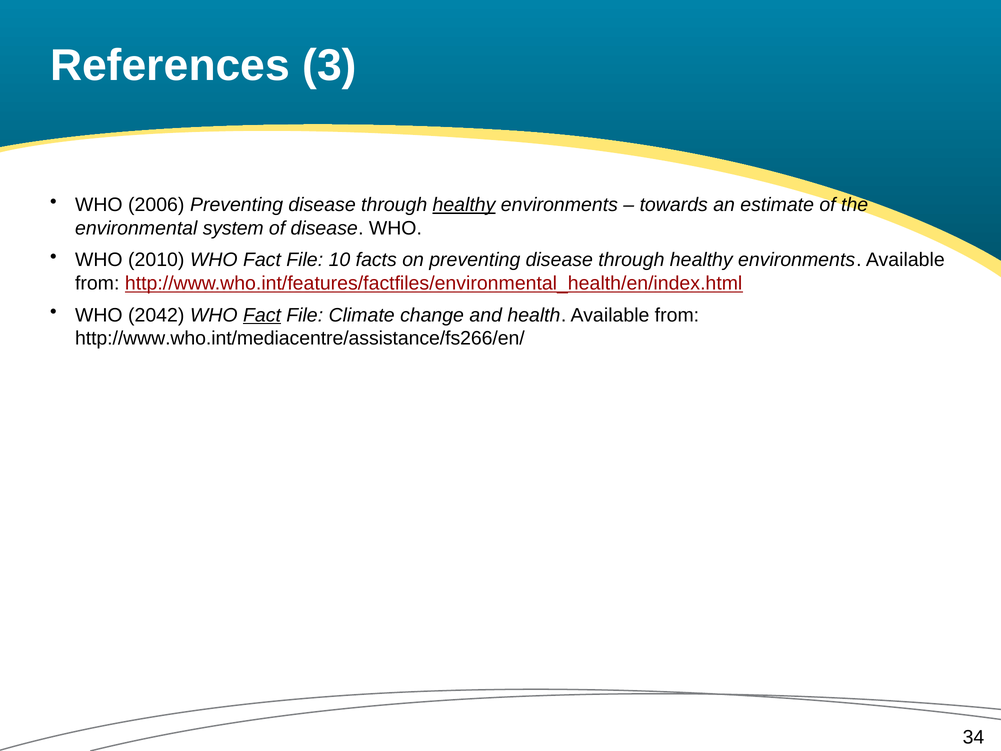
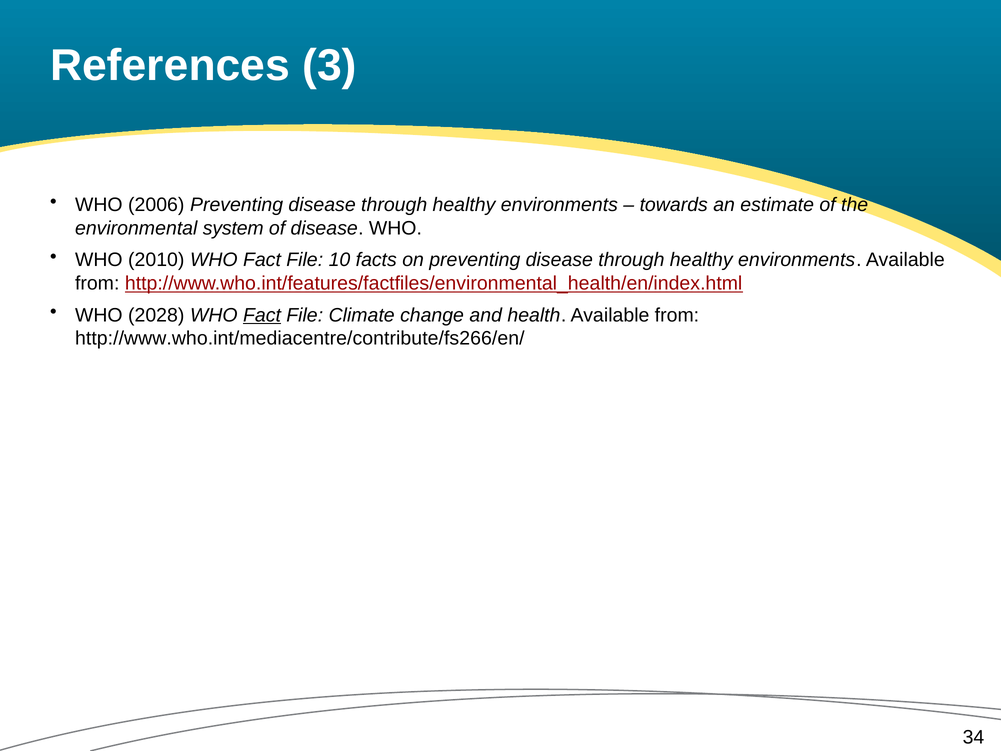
healthy underline: present -> none (464, 205)
2042: 2042 -> 2028 (156, 315)
http://www.who.int/mediacentre/assistance/fs266/en/: http://www.who.int/mediacentre/assistance/fs266/en/ -> http://www.who.int/mediacentre/contribute/fs266/en/ (300, 338)
